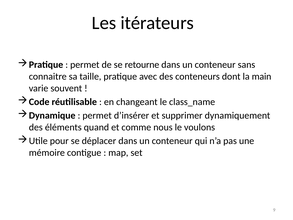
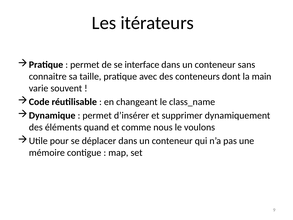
retourne: retourne -> interface (142, 65)
